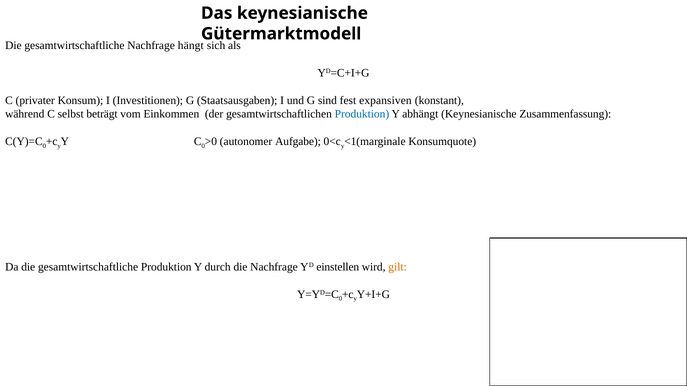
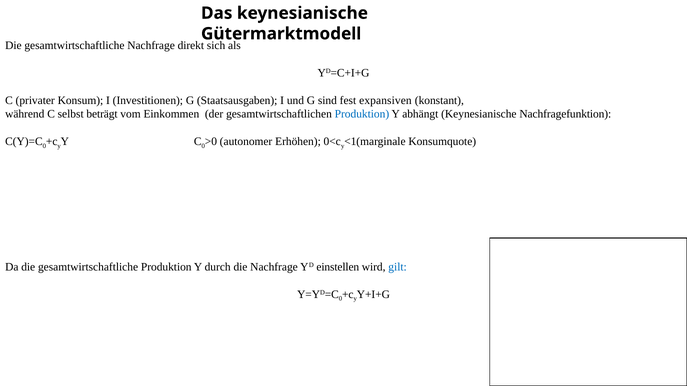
hängt: hängt -> direkt (191, 45)
Zusammenfassung: Zusammenfassung -> Nachfragefunktion (565, 114)
Aufgabe: Aufgabe -> Erhöhen (298, 142)
gilt colour: orange -> blue (398, 267)
